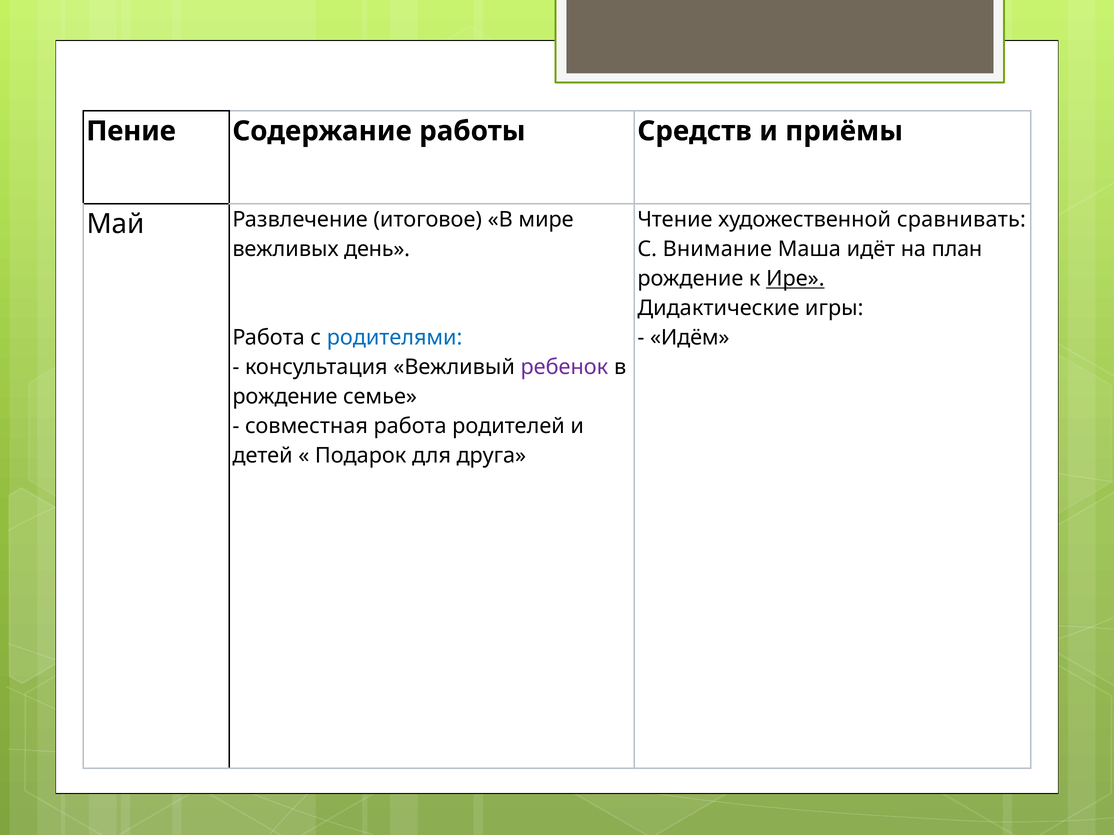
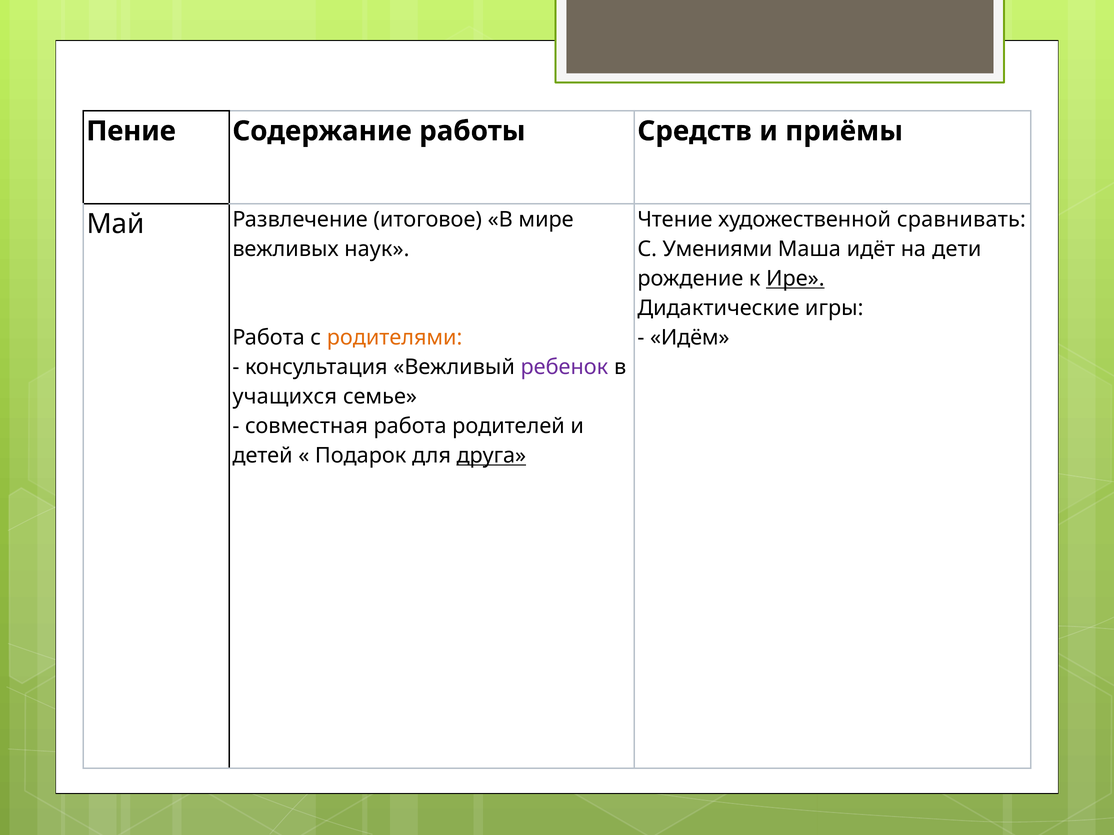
день: день -> наук (377, 249)
Внимание: Внимание -> Умениями (717, 249)
план: план -> дети (957, 249)
родителями colour: blue -> orange (395, 338)
рождение: рождение -> учащихся (285, 397)
друга underline: none -> present (491, 456)
